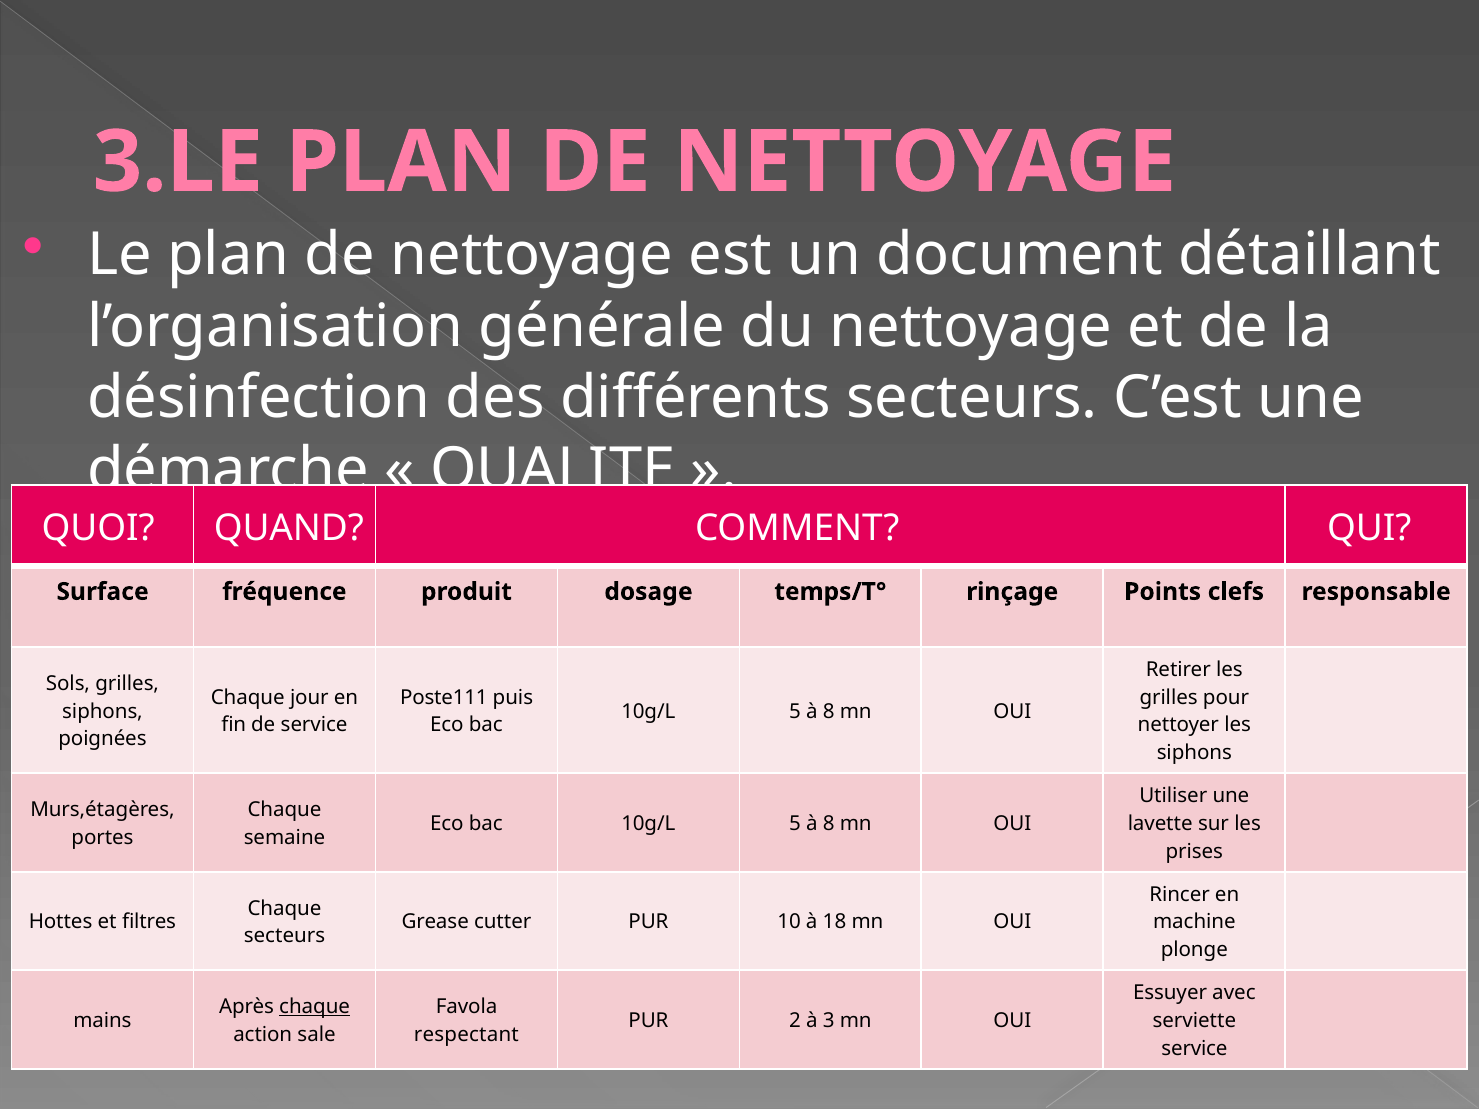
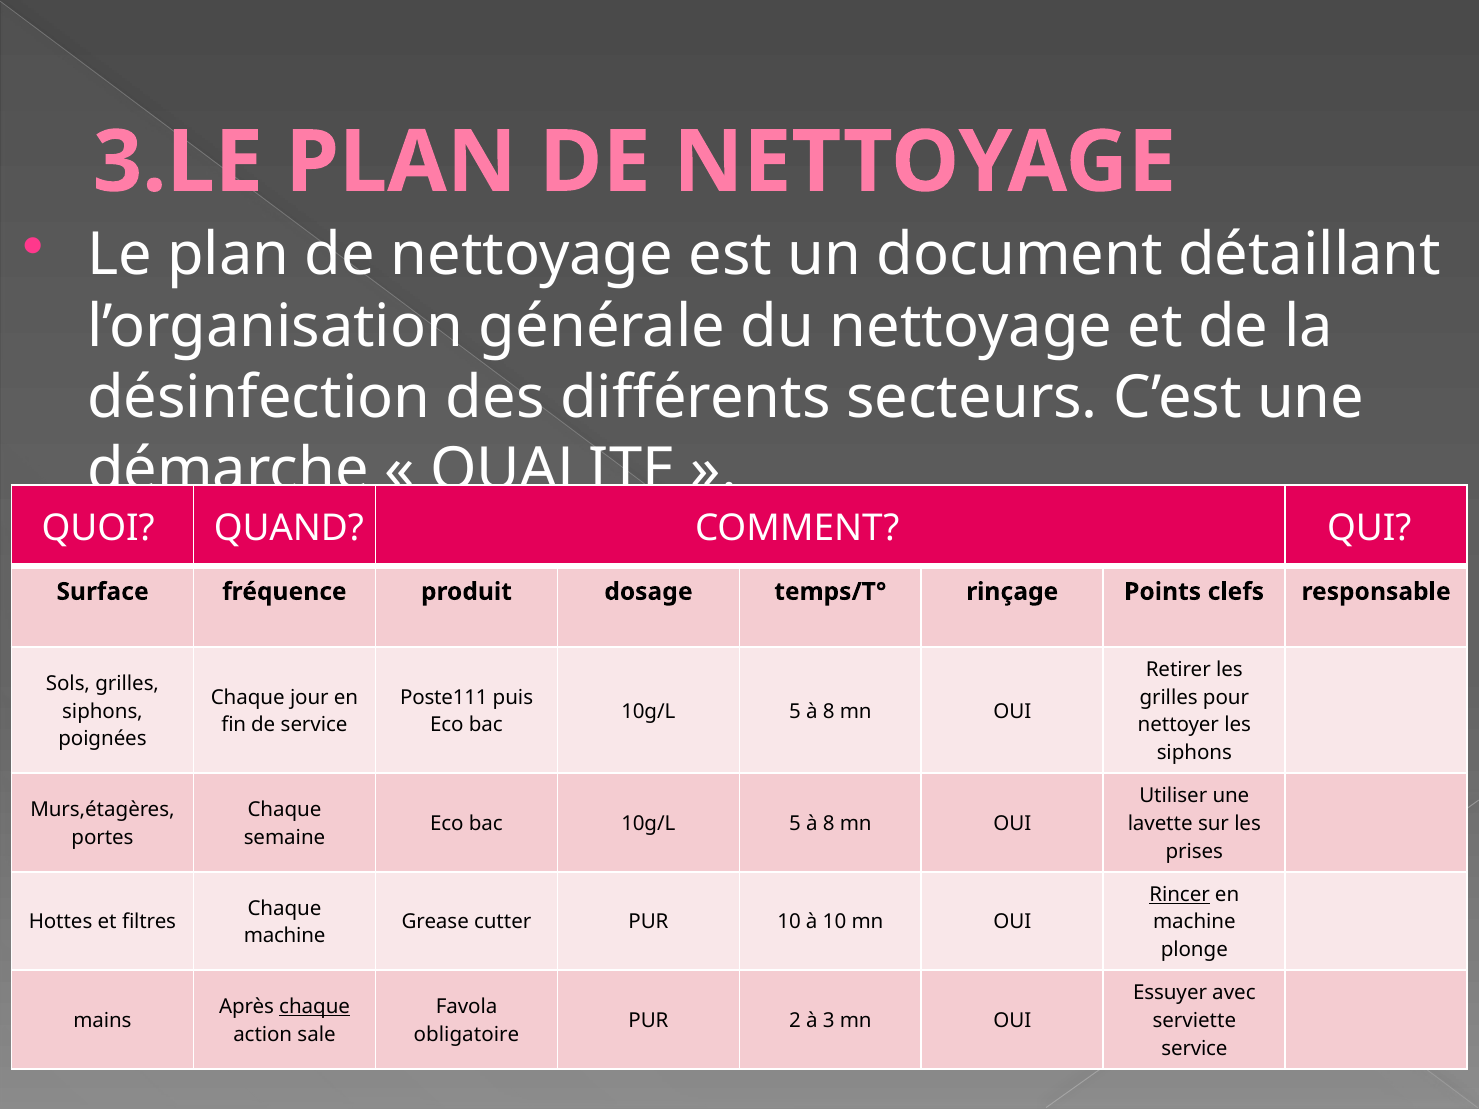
Rincer underline: none -> present (1180, 895)
à 18: 18 -> 10 (835, 922)
secteurs: secteurs -> machine (285, 936)
respectant: respectant -> obligatoire (466, 1035)
